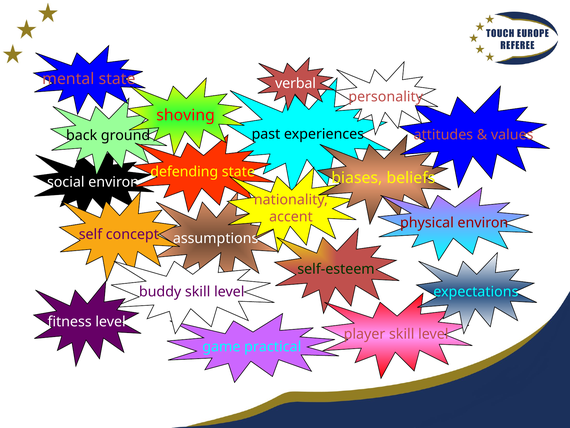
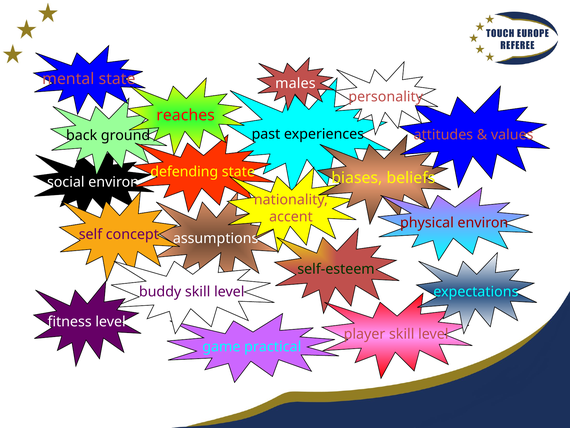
verbal: verbal -> males (295, 83)
shoving: shoving -> reaches (186, 115)
